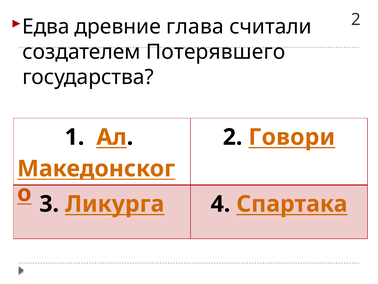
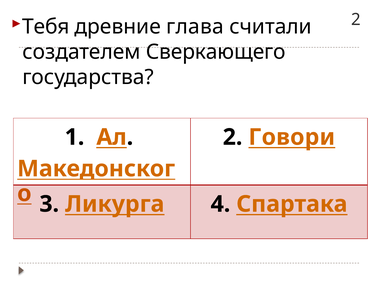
Едва: Едва -> Тебя (46, 27)
Потерявшего: Потерявшего -> Сверкающего (216, 52)
